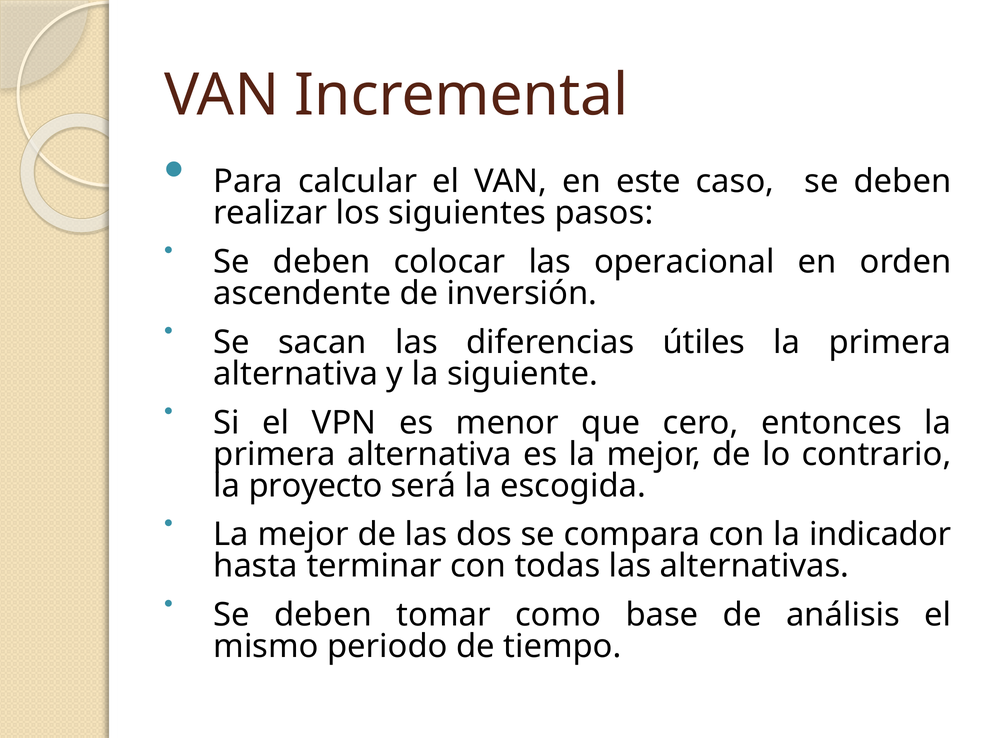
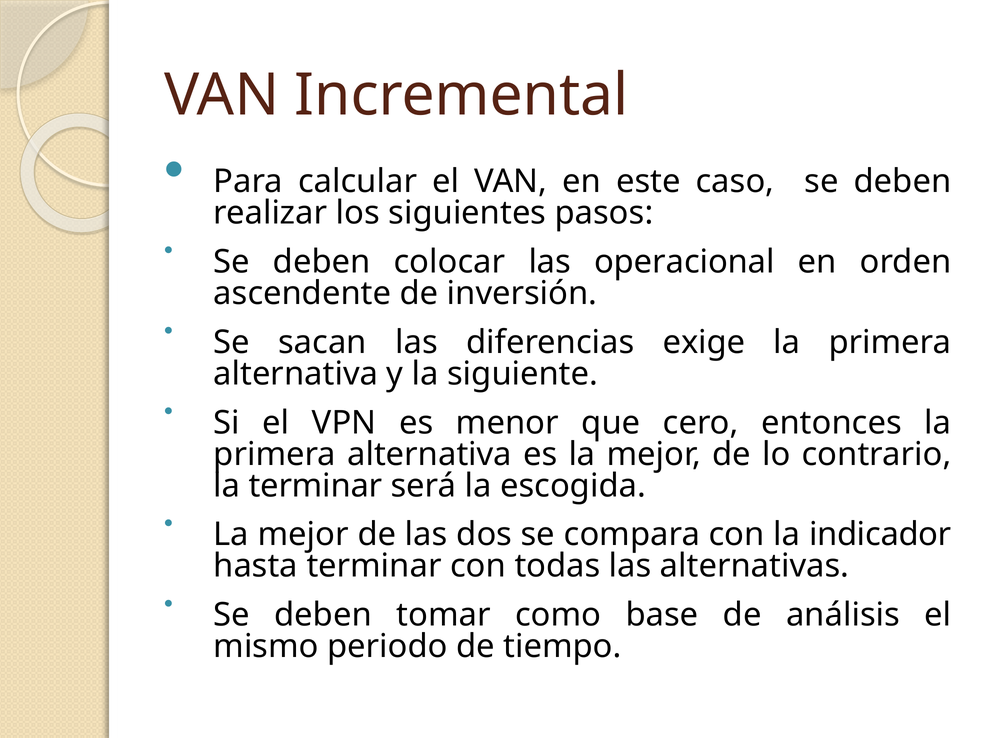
útiles: útiles -> exige (704, 342)
la proyecto: proyecto -> terminar (316, 486)
